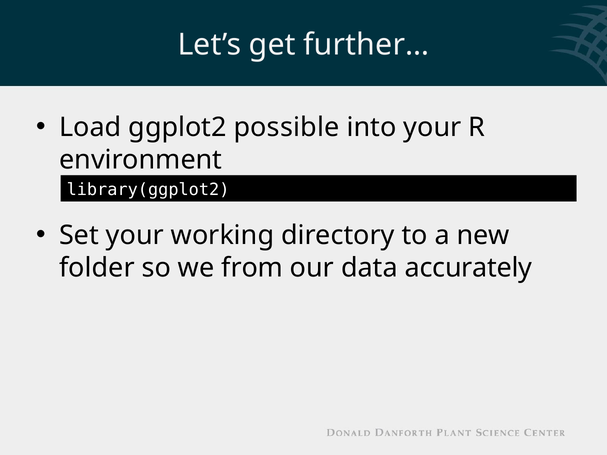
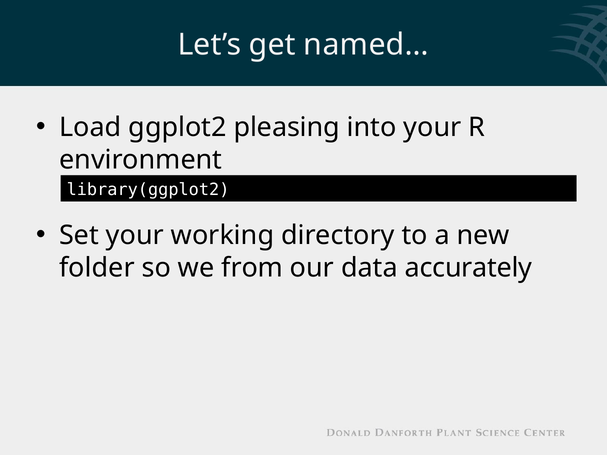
further…: further… -> named… (366, 45)
possible: possible -> pleasing (287, 127)
